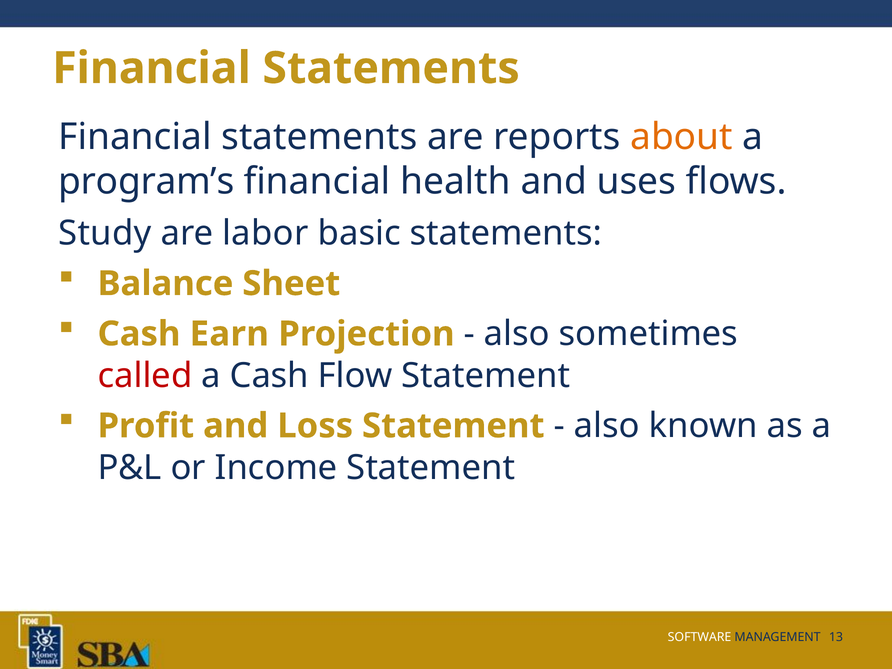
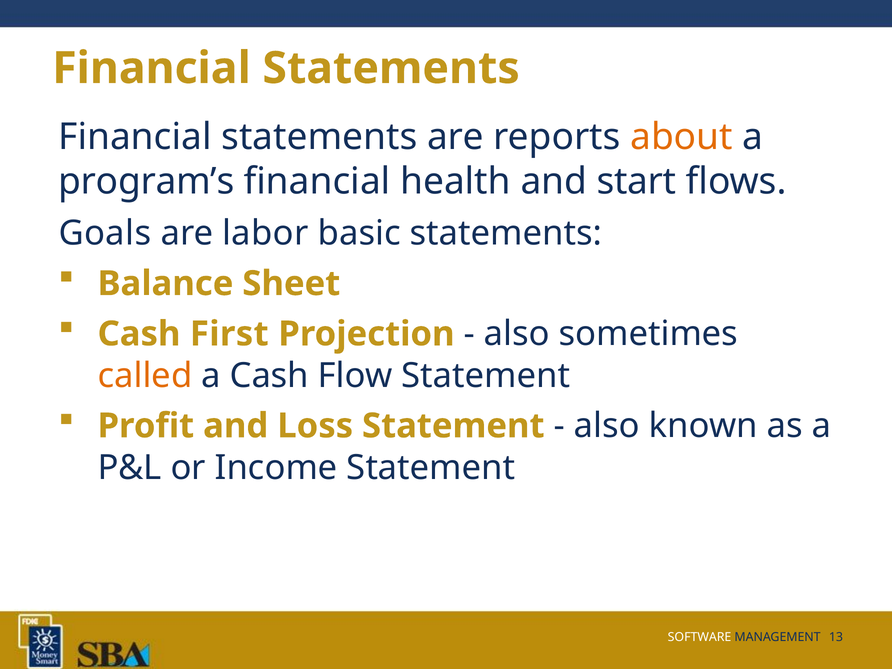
uses: uses -> start (637, 182)
Study: Study -> Goals (105, 233)
Earn: Earn -> First (229, 334)
called colour: red -> orange (145, 376)
